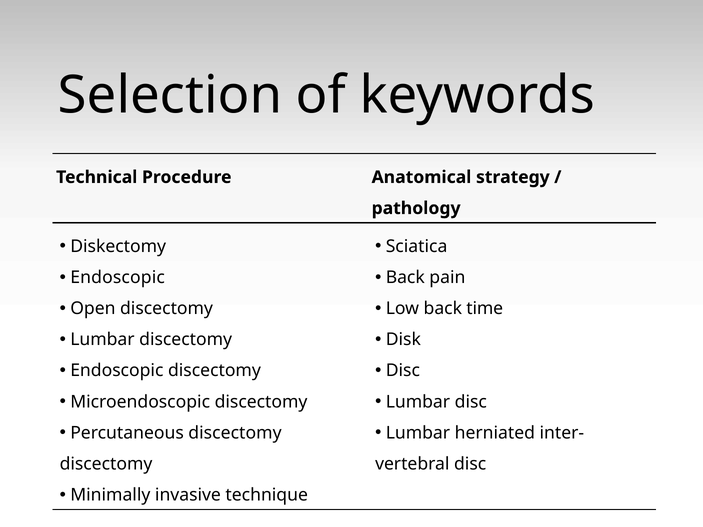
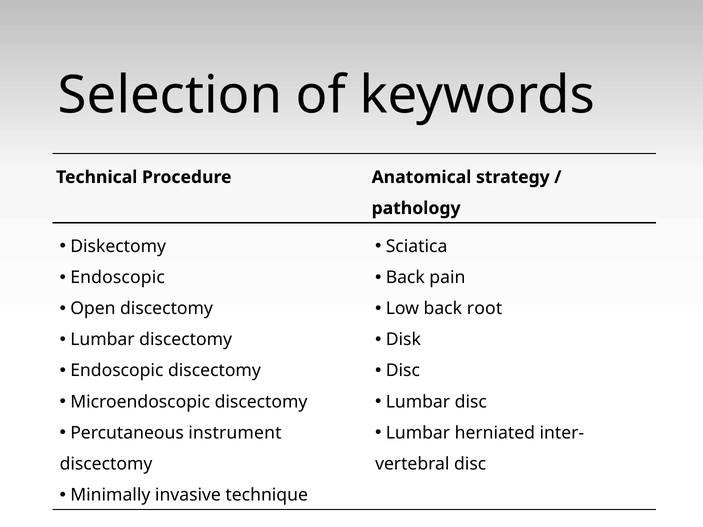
time: time -> root (485, 309)
Percutaneous discectomy: discectomy -> instrument (235, 433)
